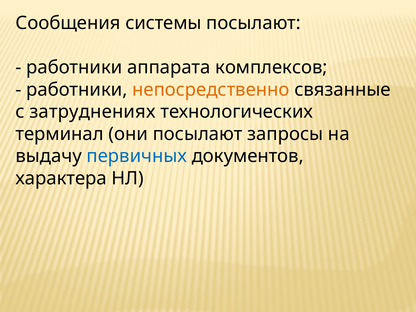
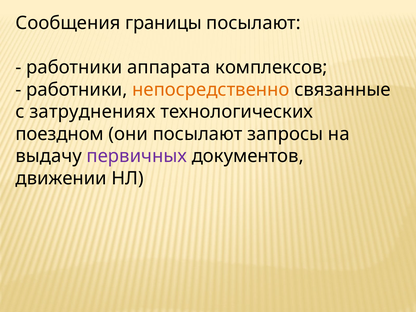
системы: системы -> границы (164, 23)
терминал: терминал -> поездном (60, 134)
первичных colour: blue -> purple (137, 156)
характера: характера -> движении (61, 178)
